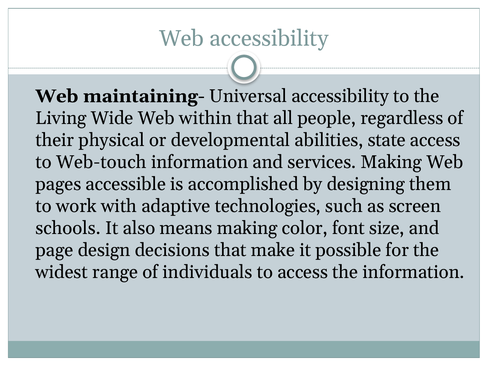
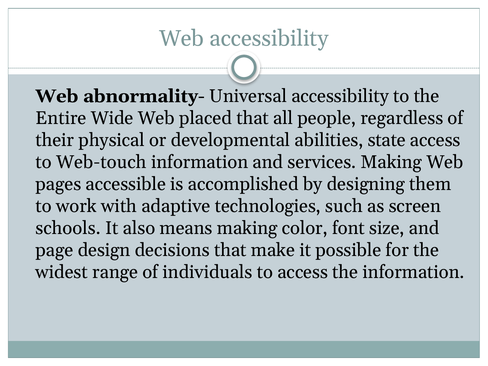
maintaining-: maintaining- -> abnormality- (144, 96)
Living: Living -> Entire (61, 118)
within: within -> placed (206, 118)
